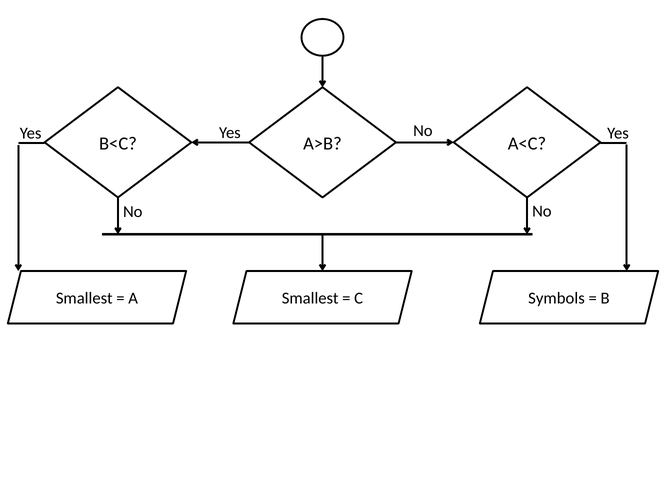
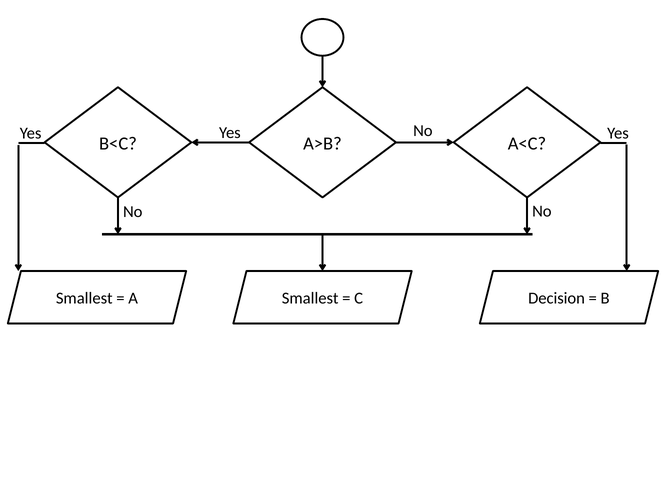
Symbols: Symbols -> Decision (557, 298)
